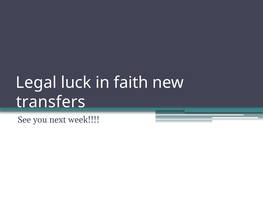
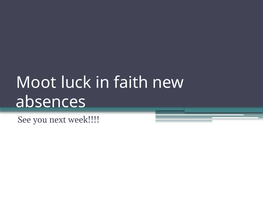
Legal: Legal -> Moot (36, 82)
transfers: transfers -> absences (51, 102)
